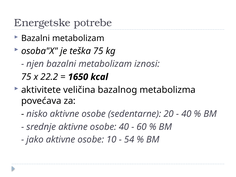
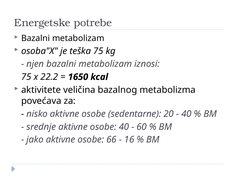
10: 10 -> 66 (111, 140)
54: 54 -> 16 (129, 140)
